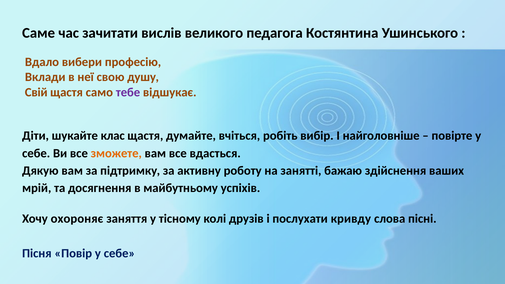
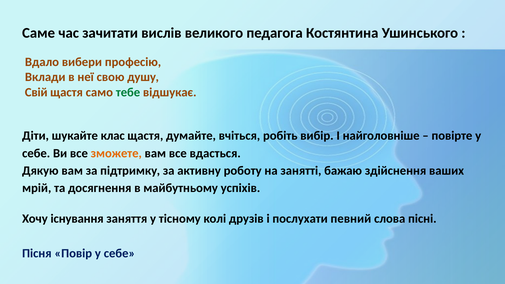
тебе colour: purple -> green (128, 92)
охороняє: охороняє -> існування (77, 219)
кривду: кривду -> певний (351, 219)
